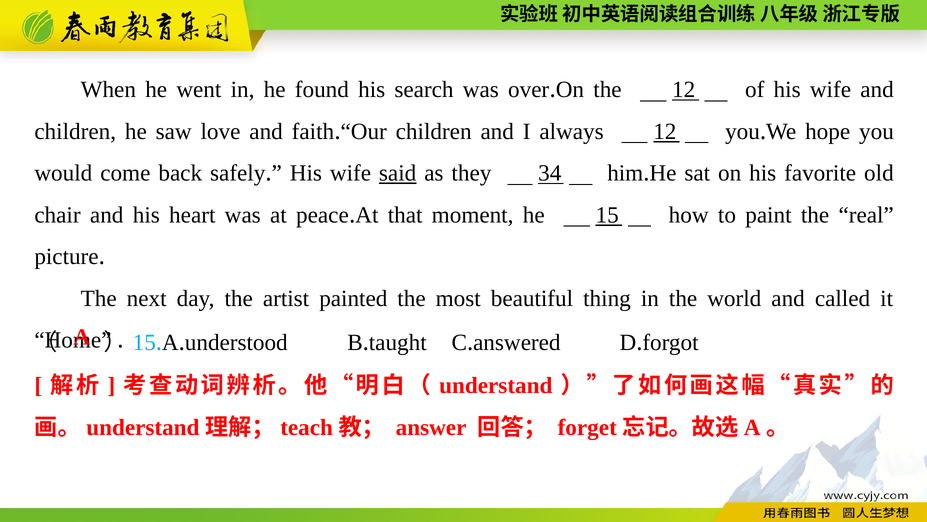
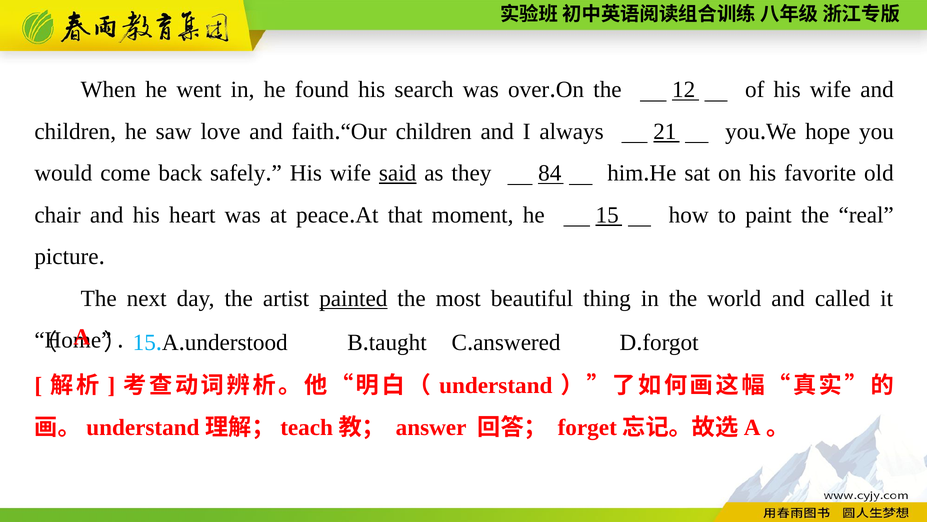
always 12: 12 -> 21 (665, 131)
34: 34 -> 84 (550, 173)
painted underline: none -> present (353, 298)
